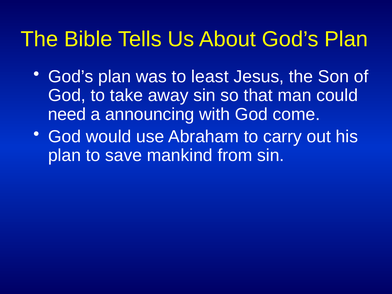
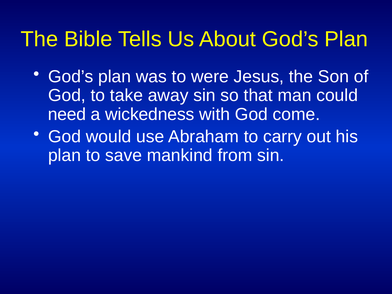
least: least -> were (210, 77)
announcing: announcing -> wickedness (150, 114)
